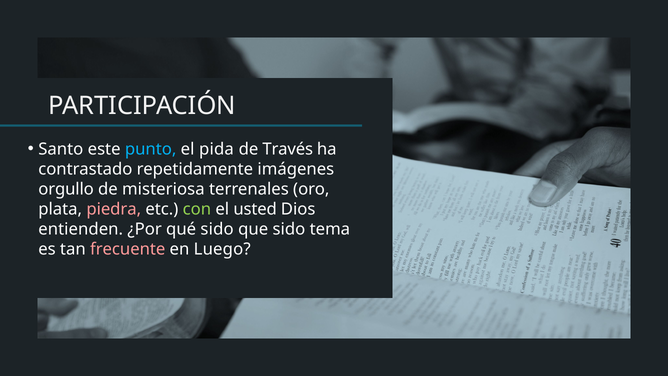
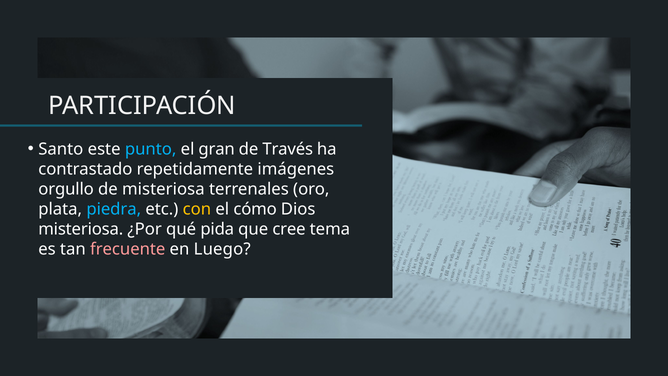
pida: pida -> gran (217, 149)
piedra colour: pink -> light blue (114, 209)
con colour: light green -> yellow (197, 209)
usted: usted -> cómo (255, 209)
entienden: entienden -> misteriosa (81, 229)
qué sido: sido -> pida (217, 229)
que sido: sido -> cree (289, 229)
